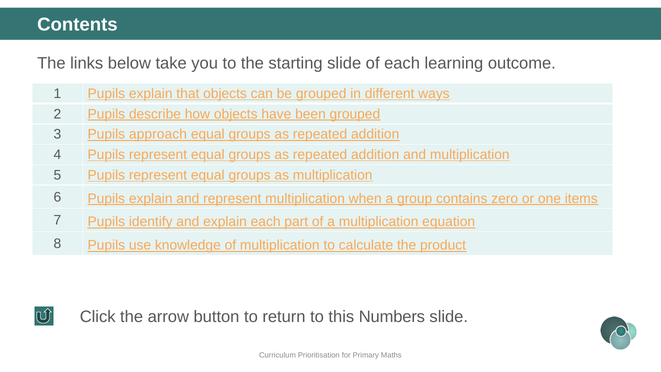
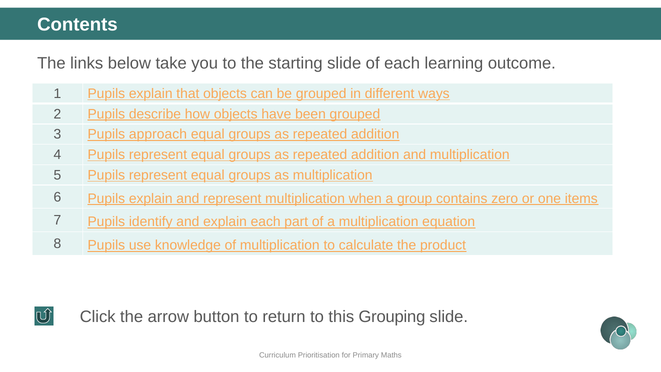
Numbers: Numbers -> Grouping (392, 316)
